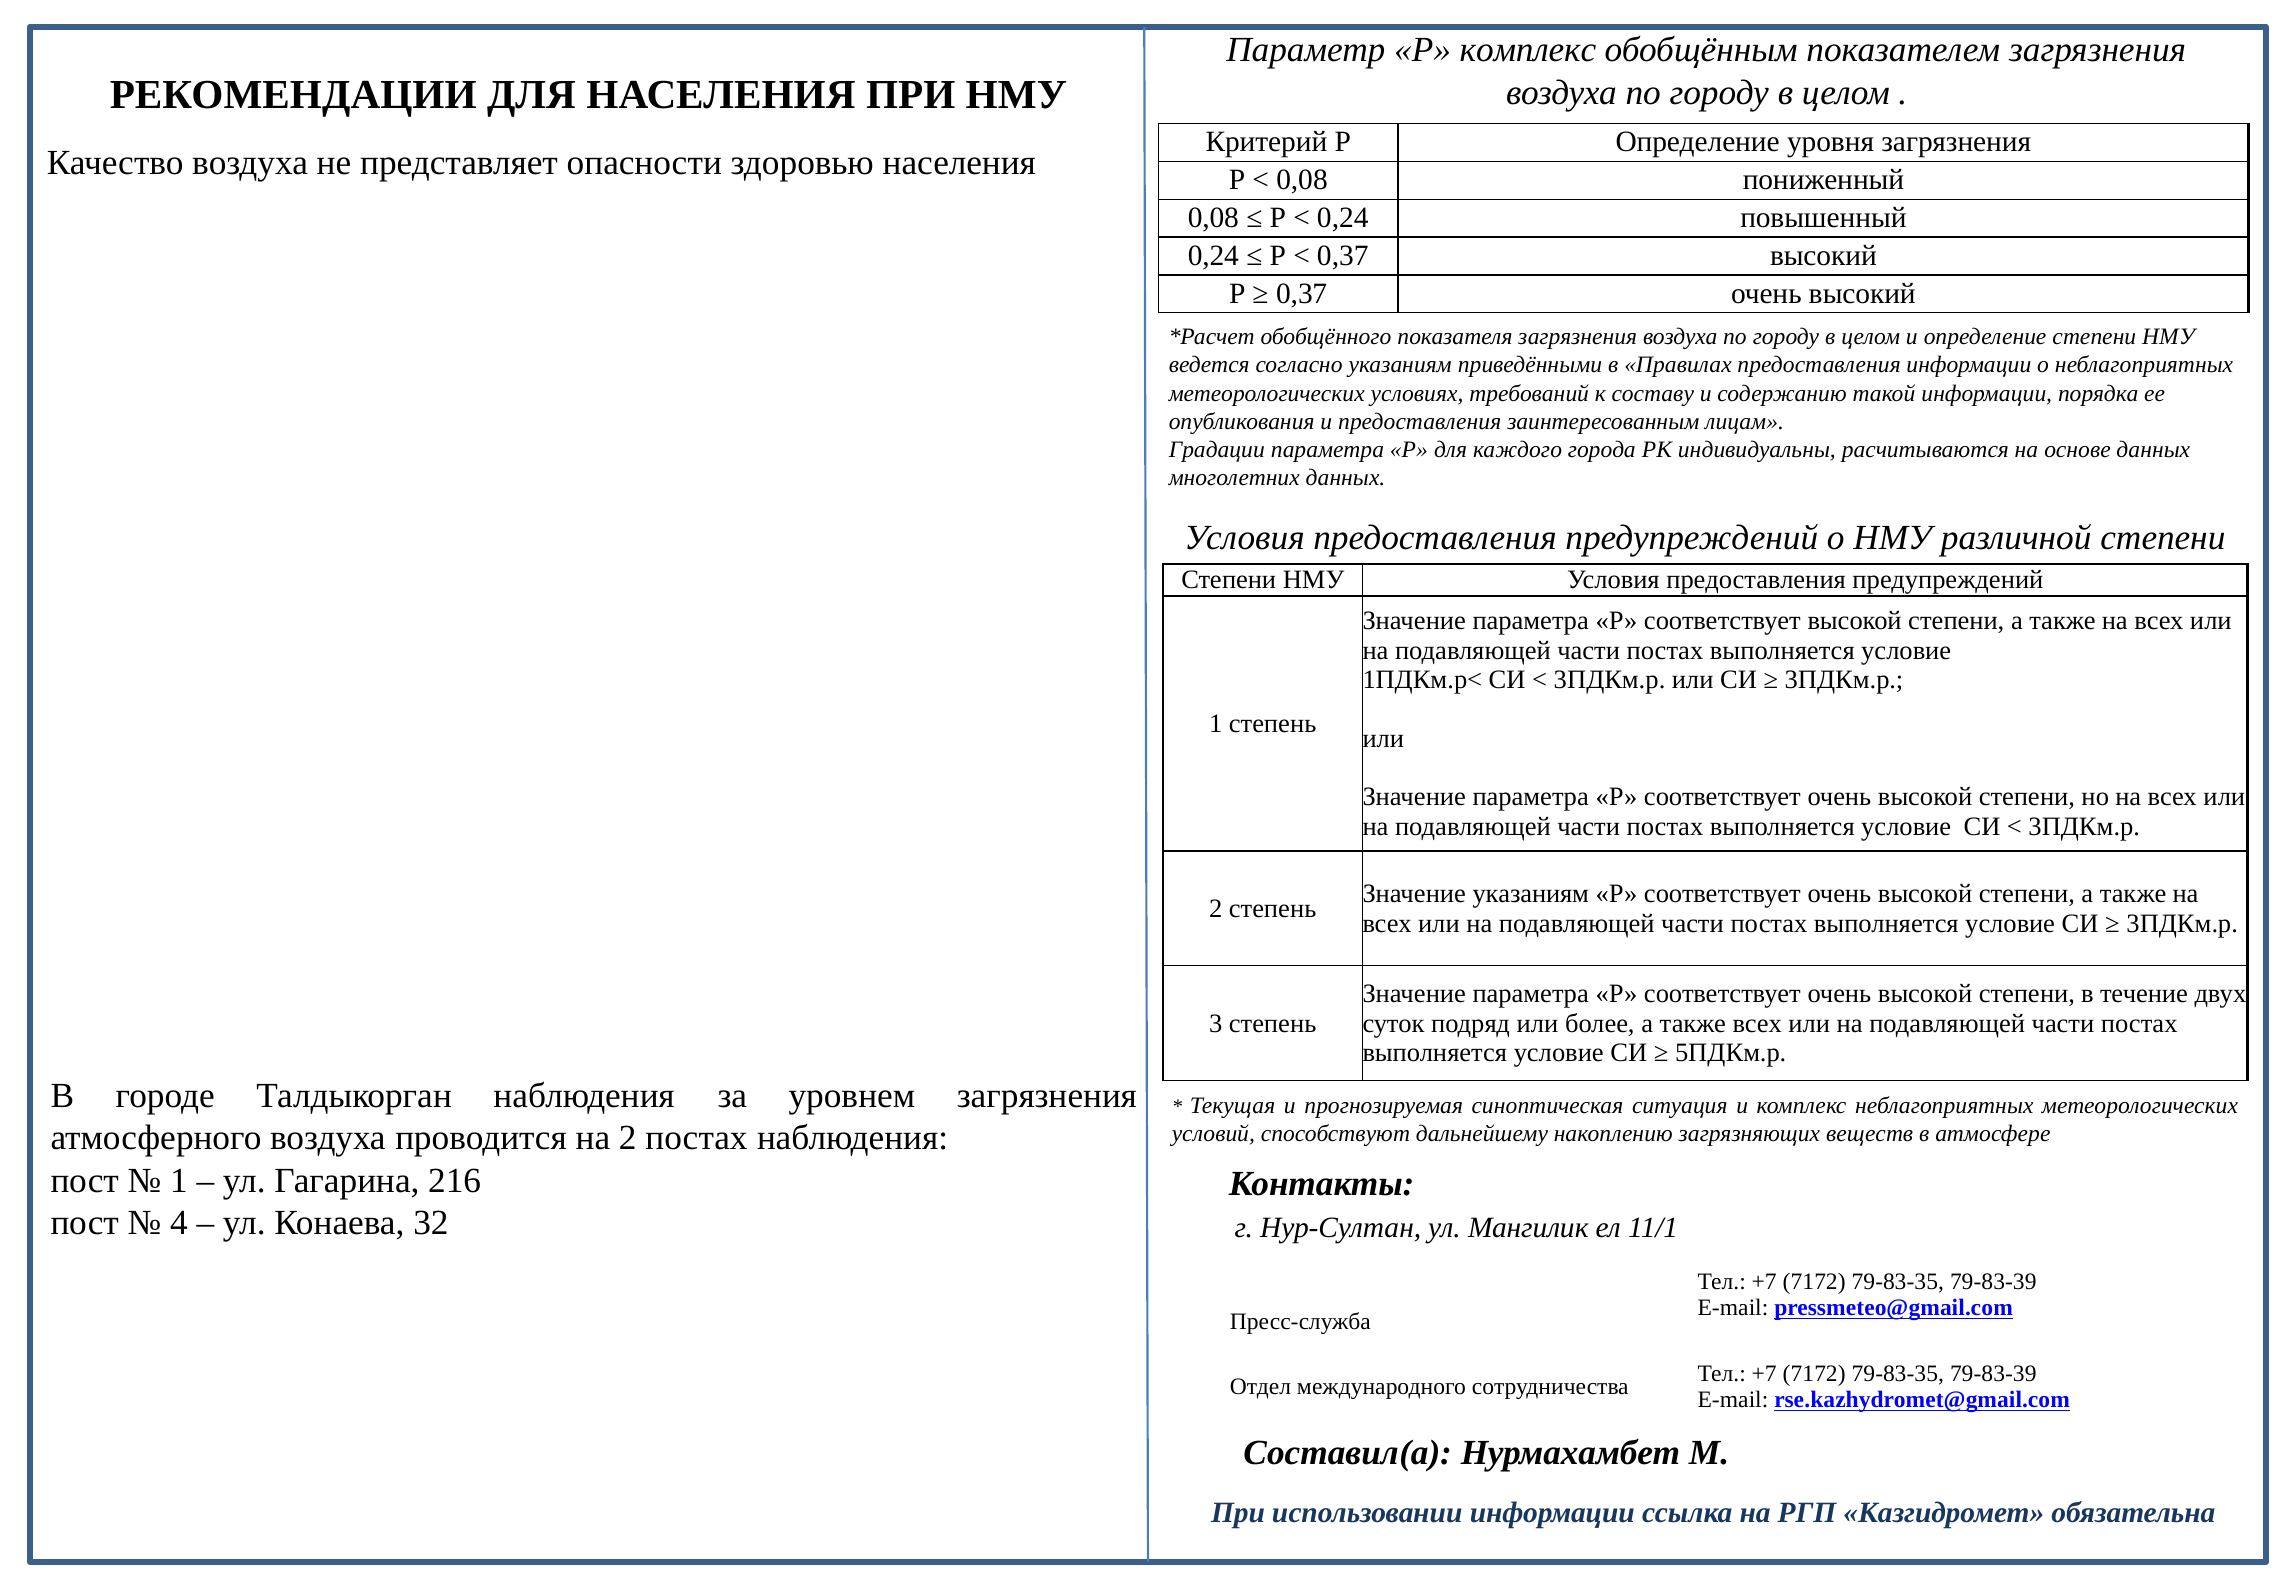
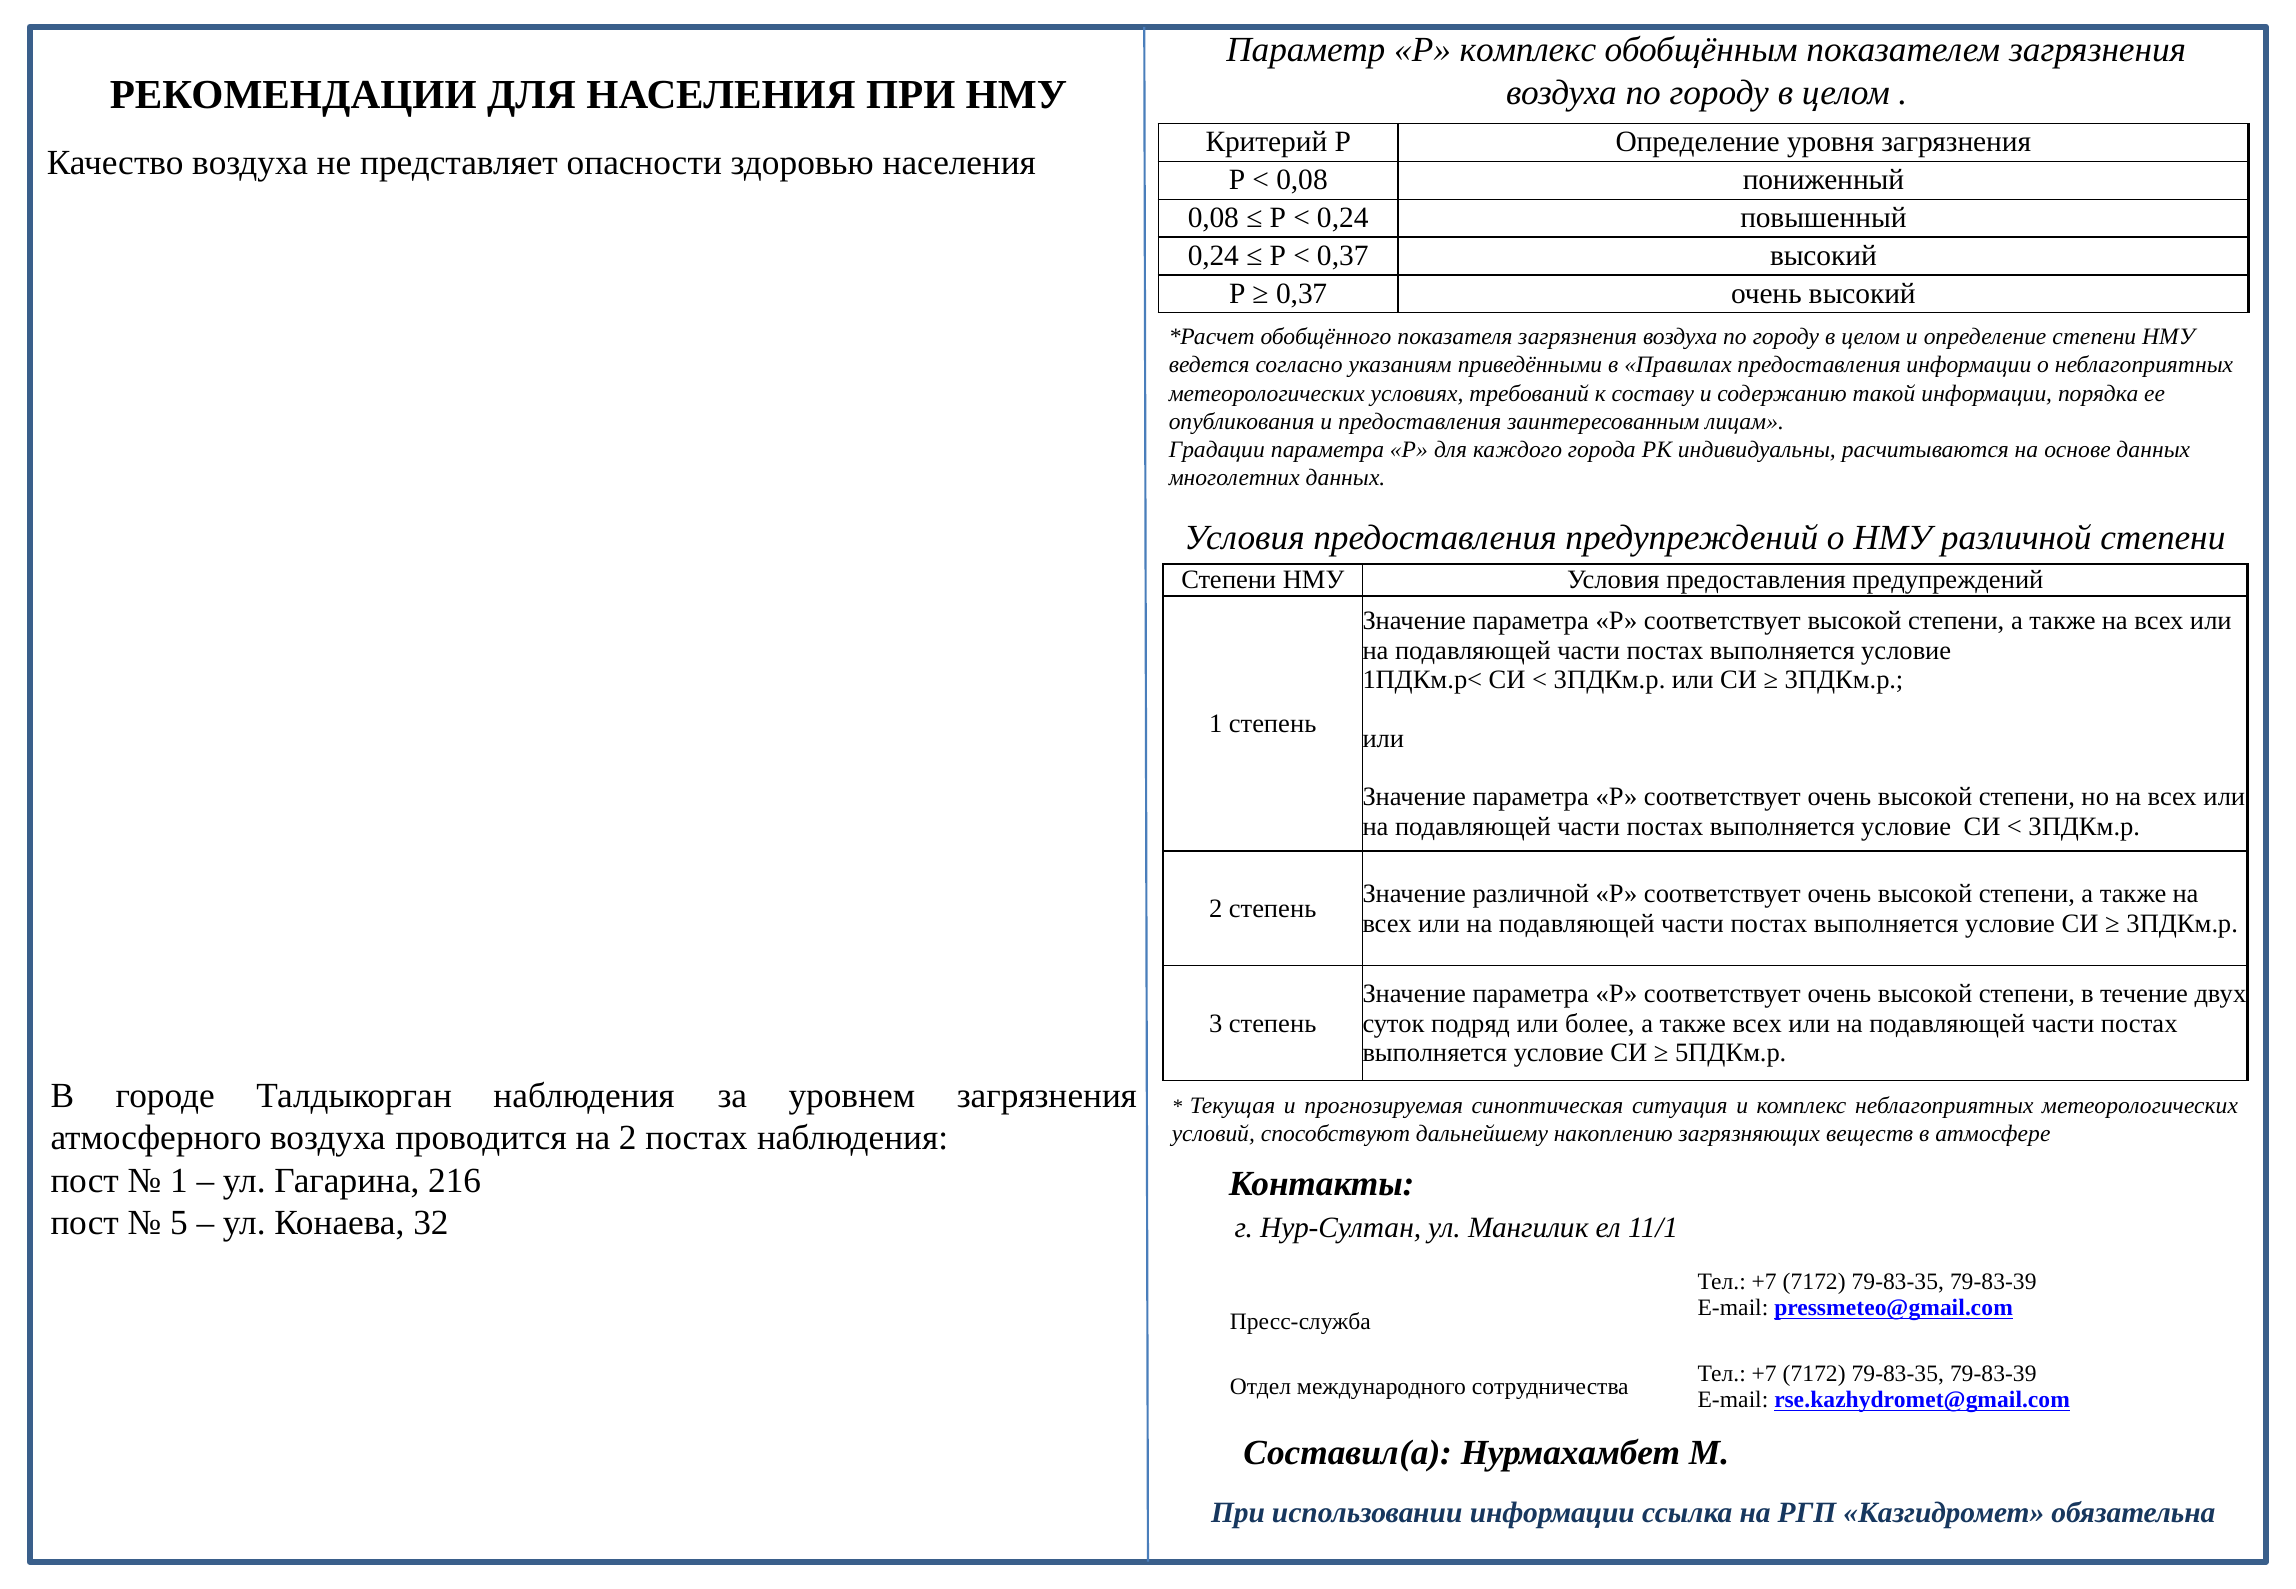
Значение указаниям: указаниям -> различной (1531, 894)
4: 4 -> 5 (179, 1223)
